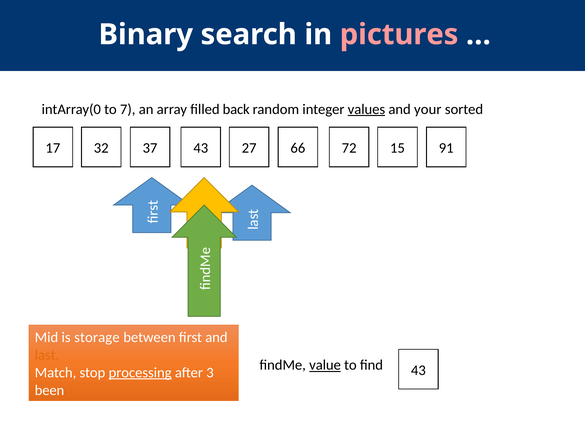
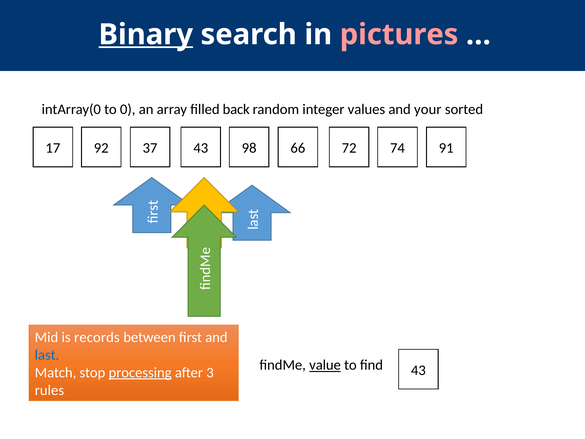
Binary underline: none -> present (146, 35)
7: 7 -> 0 (128, 109)
values underline: present -> none (366, 109)
32: 32 -> 92 (101, 148)
27: 27 -> 98 (249, 148)
15: 15 -> 74 (397, 148)
storage: storage -> records (97, 337)
last colour: orange -> blue (47, 355)
been: been -> rules (49, 390)
